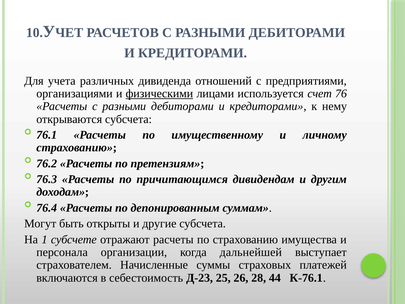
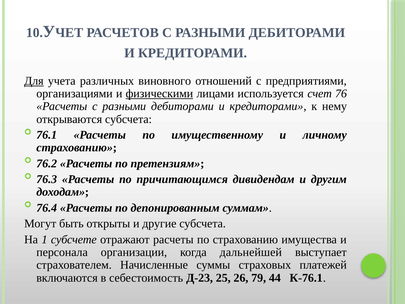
Для underline: none -> present (34, 81)
дивиденда: дивиденда -> виновного (165, 81)
28: 28 -> 79 (259, 278)
